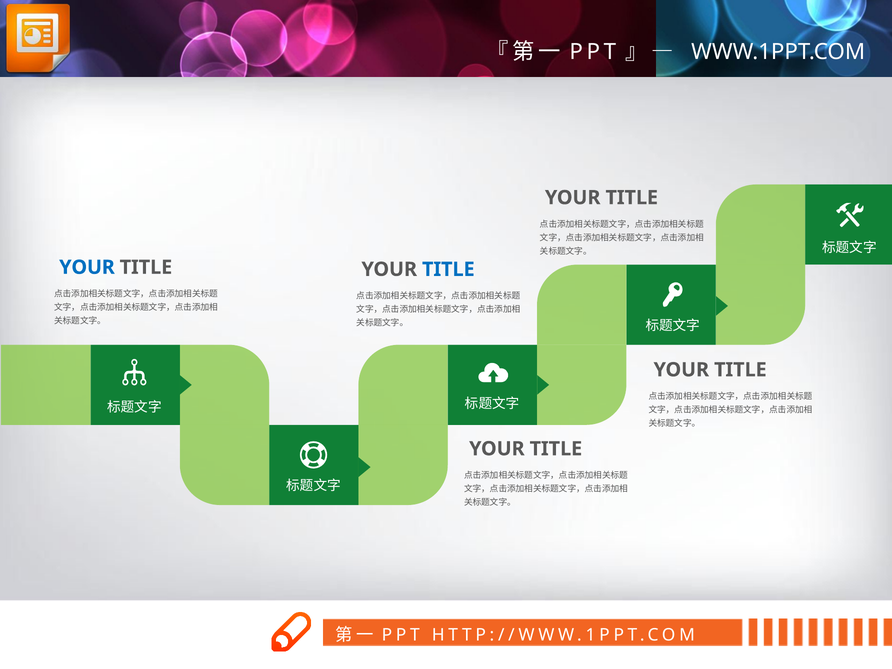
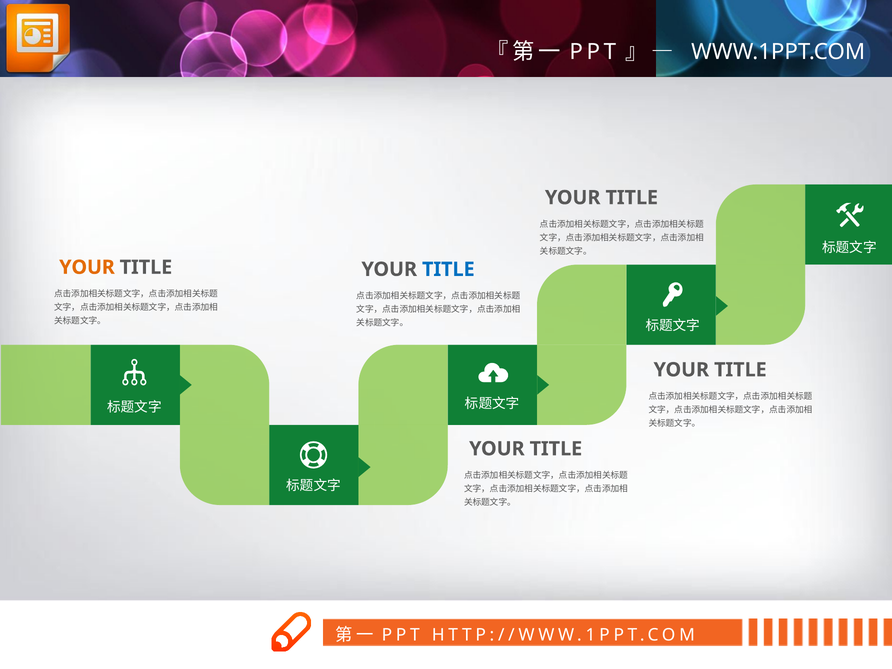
YOUR colour: blue -> orange (87, 267)
